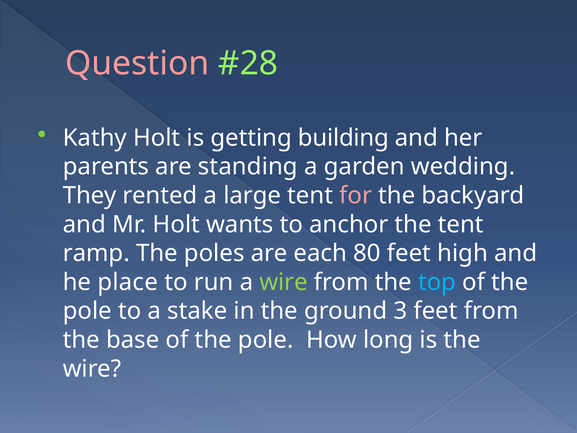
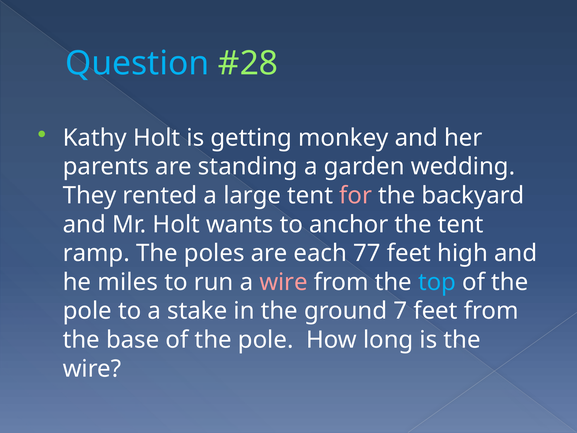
Question colour: pink -> light blue (137, 63)
building: building -> monkey (343, 138)
80: 80 -> 77 (367, 253)
place: place -> miles (128, 282)
wire colour: light green -> pink (284, 282)
3: 3 -> 7 (400, 311)
